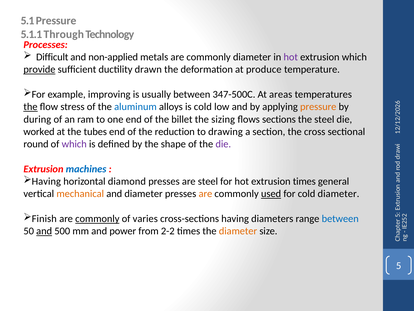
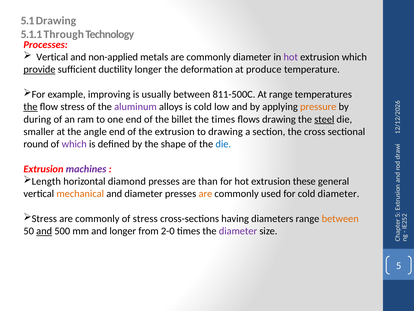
5.1 Pressure: Pressure -> Drawing (56, 21)
Difficult: Difficult -> Vertical (52, 57)
ductility drawn: drawn -> longer (148, 69)
347-500C: 347-500C -> 811-500C (234, 94)
At areas: areas -> range (281, 94)
aluminum colour: blue -> purple (135, 107)
the sizing: sizing -> times (223, 119)
flows sections: sections -> drawing (279, 119)
steel underline: none -> present (324, 119)
worked: worked -> smaller (39, 131)
tubes: tubes -> angle (95, 131)
the reduction: reduction -> extrusion (175, 131)
die colour: purple -> blue (223, 144)
machines colour: blue -> purple (86, 169)
Having: Having -> Length (46, 181)
are steel: steel -> than (208, 181)
extrusion times: times -> these (304, 181)
used underline: present -> none (271, 194)
Finish: Finish -> Stress (44, 218)
commonly underline: present -> none (97, 218)
of varies: varies -> stress (145, 218)
between colour: blue -> orange (340, 218)
and power: power -> longer (123, 231)
2-2: 2-2 -> 2-0 (168, 231)
diameter colour: orange -> purple (238, 231)
